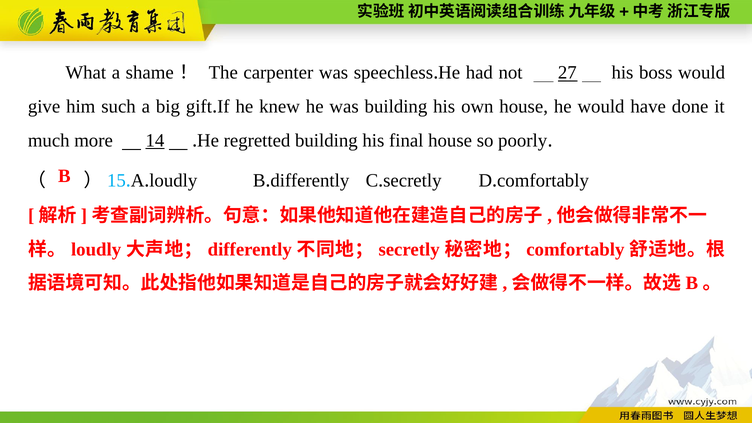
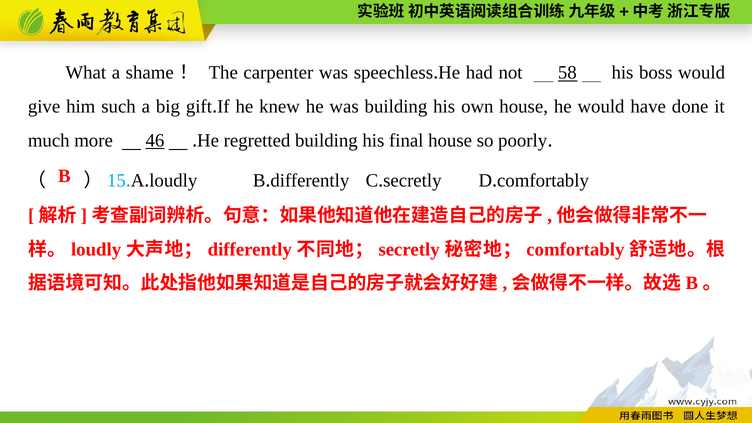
27: 27 -> 58 (567, 73)
14: 14 -> 46 (155, 140)
